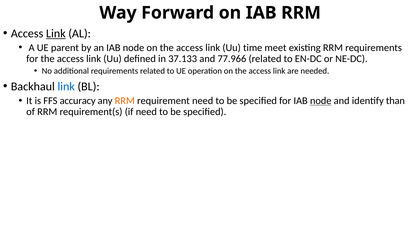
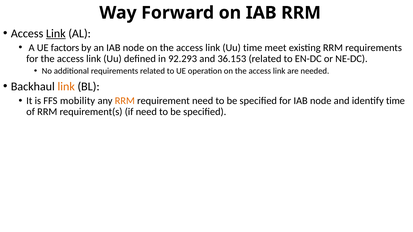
parent: parent -> factors (65, 48)
37.133: 37.133 -> 92.293 (183, 59)
77.966: 77.966 -> 36.153 (232, 59)
link colour: blue -> orange (66, 87)
accuracy: accuracy -> mobility (78, 101)
node underline: present -> none (321, 101)
identify than: than -> time (395, 101)
